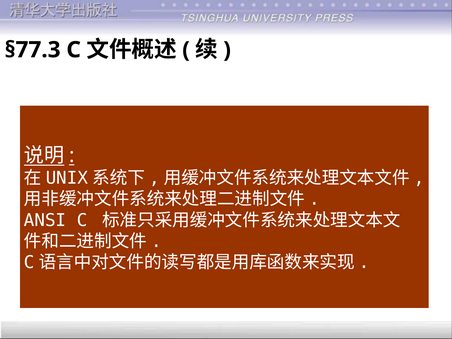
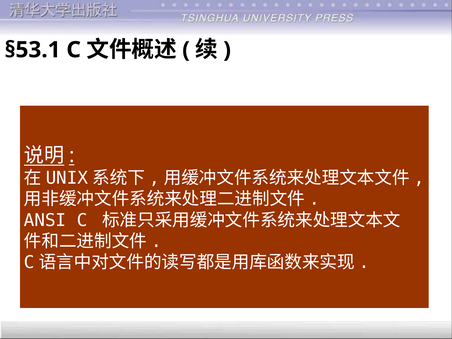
§77.3: §77.3 -> §53.1 (33, 50)
